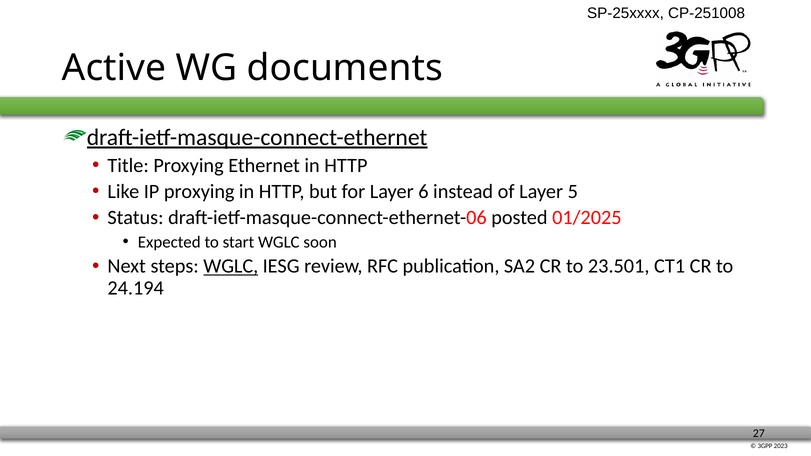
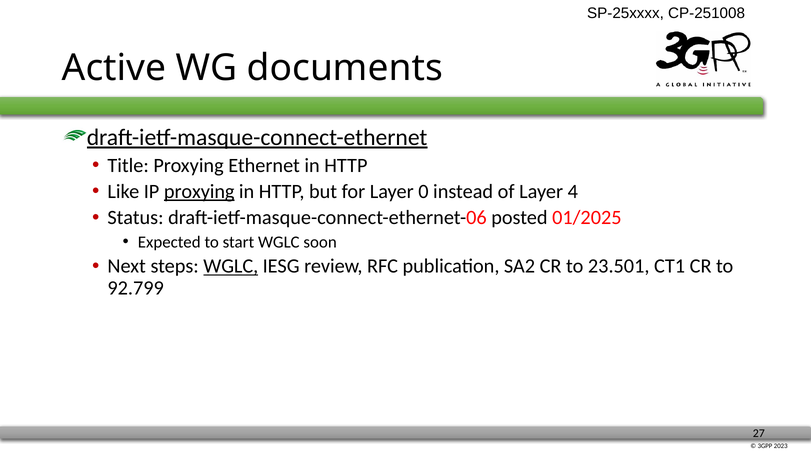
proxying underline: none -> present (199, 192)
6: 6 -> 0 (423, 192)
5: 5 -> 4 (573, 192)
24.194: 24.194 -> 92.799 (136, 288)
